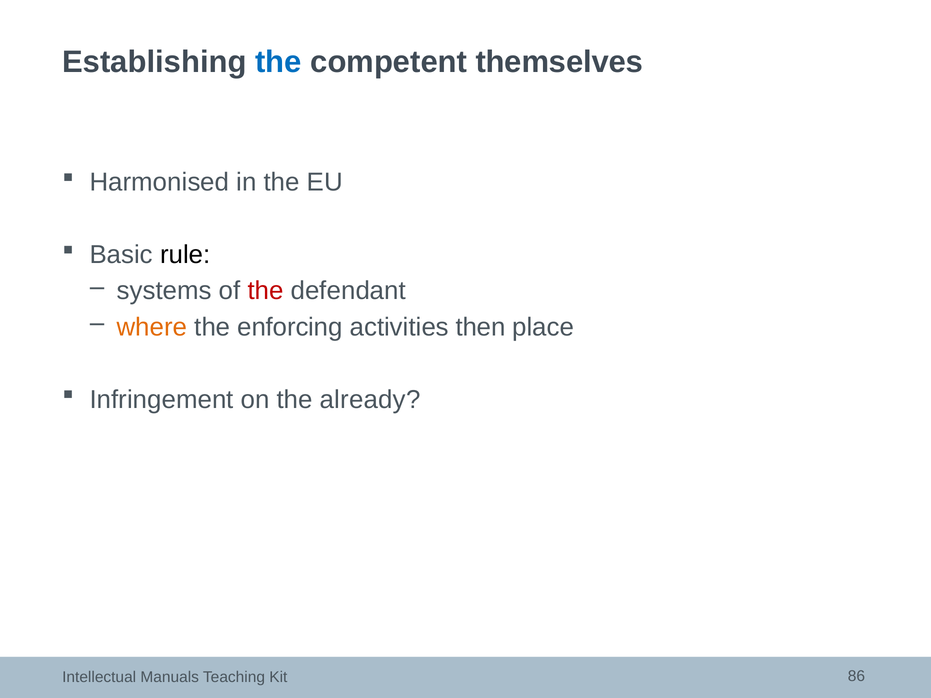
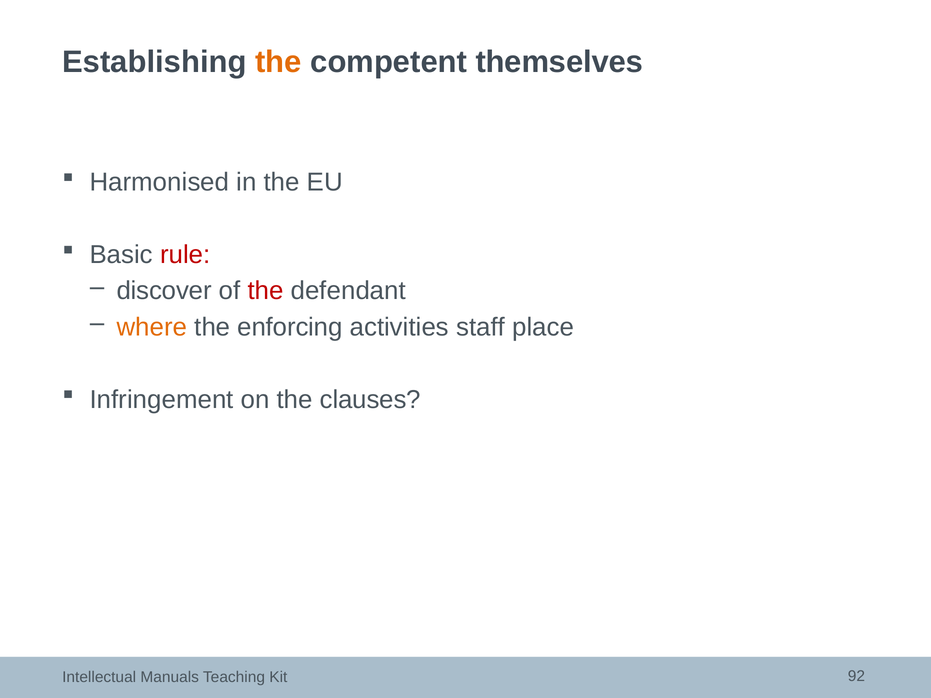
the colour: blue -> orange (278, 62)
rule colour: black -> red (185, 255)
systems: systems -> discover (164, 291)
then: then -> staff (481, 327)
already: already -> clauses (370, 400)
86: 86 -> 92 (856, 676)
